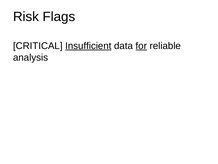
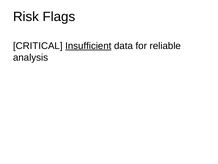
for underline: present -> none (141, 46)
